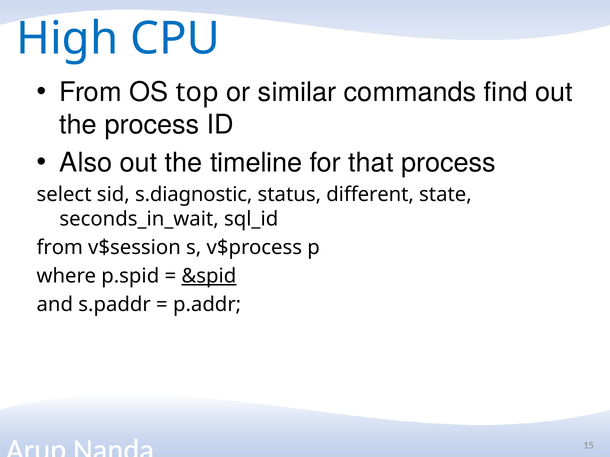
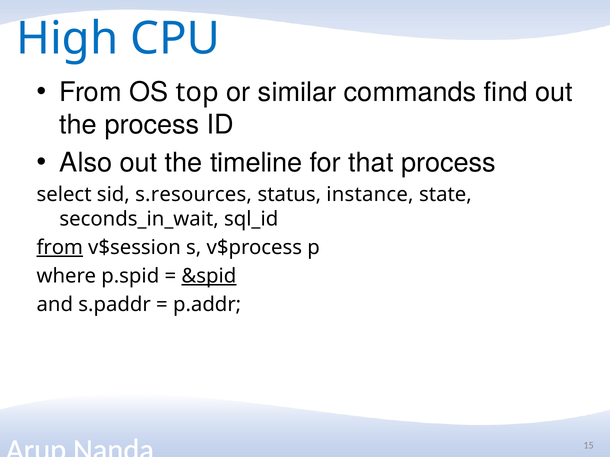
s.diagnostic: s.diagnostic -> s.resources (194, 195)
different: different -> instance (370, 195)
from underline: none -> present (60, 248)
